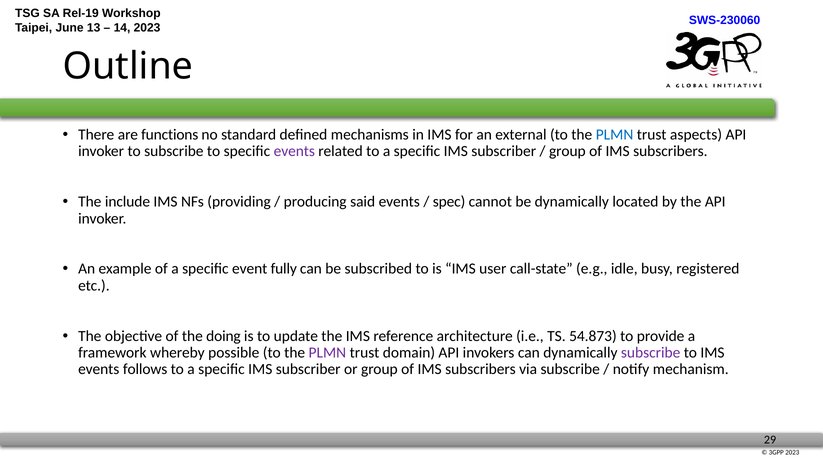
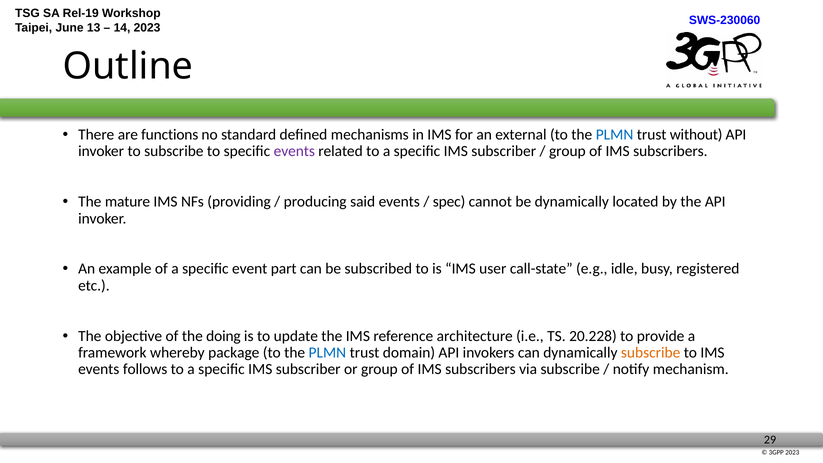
aspects: aspects -> without (696, 135)
include: include -> mature (128, 202)
fully: fully -> part (284, 269)
54.873: 54.873 -> 20.228 (593, 336)
possible: possible -> package (234, 353)
PLMN colour: purple -> blue (327, 353)
subscribe colour: purple -> orange (651, 353)
